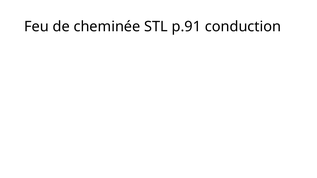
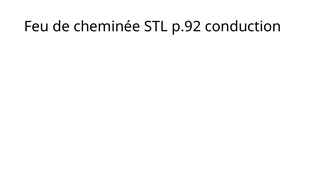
p.91: p.91 -> p.92 (186, 27)
